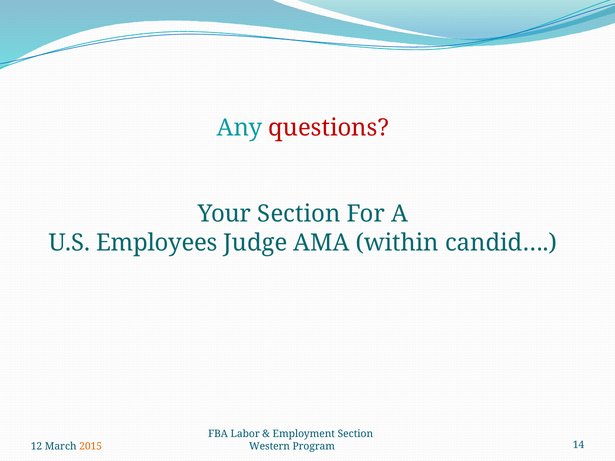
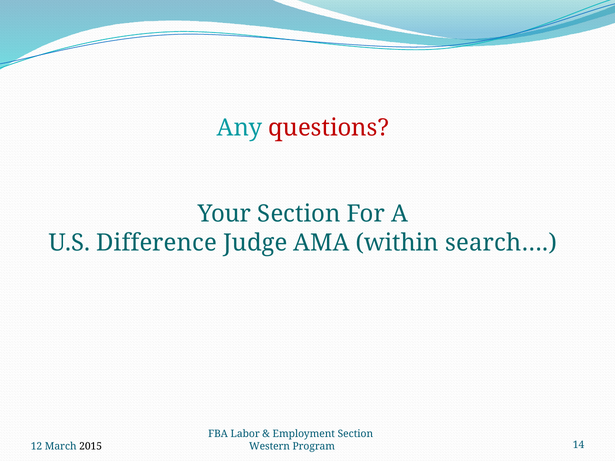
Employees: Employees -> Difference (157, 243)
candid…: candid… -> search… (501, 243)
2015 colour: orange -> black (91, 447)
